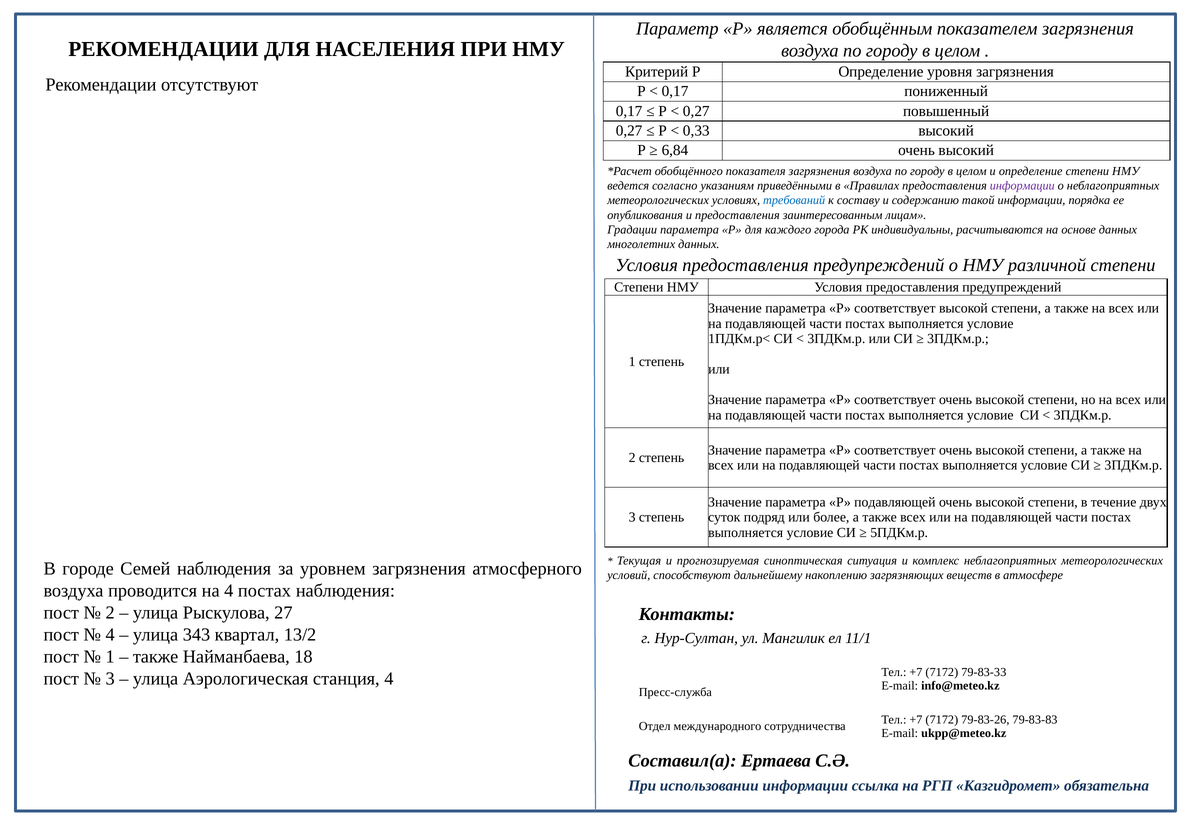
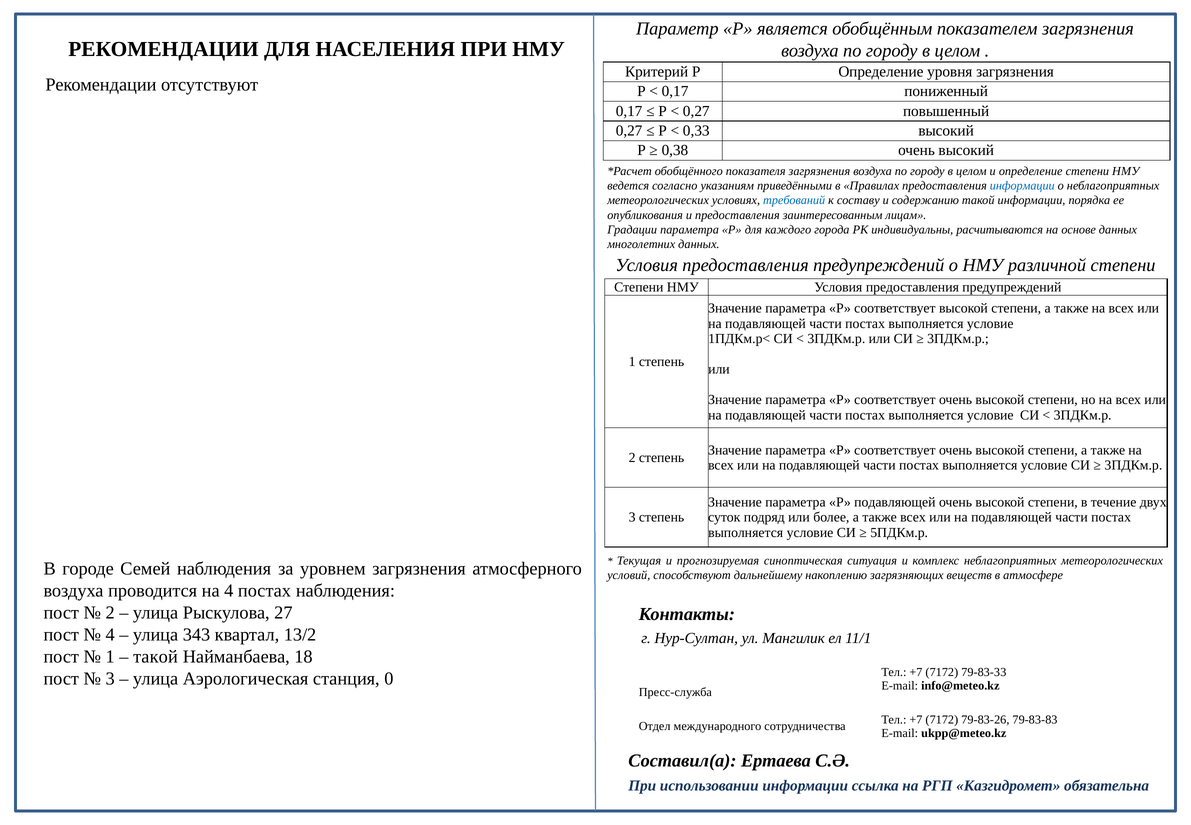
6,84: 6,84 -> 0,38 (675, 150)
информации colour: purple -> blue (1022, 186)
также: также -> такой (155, 657)
станция 4: 4 -> 0 (389, 679)
